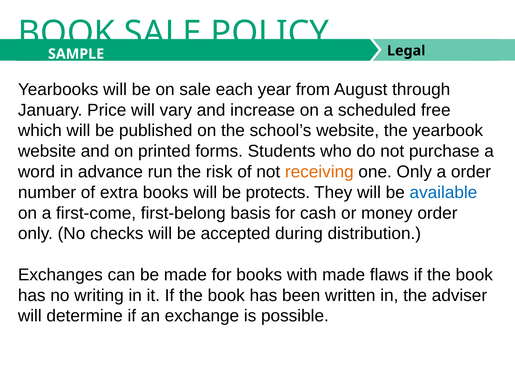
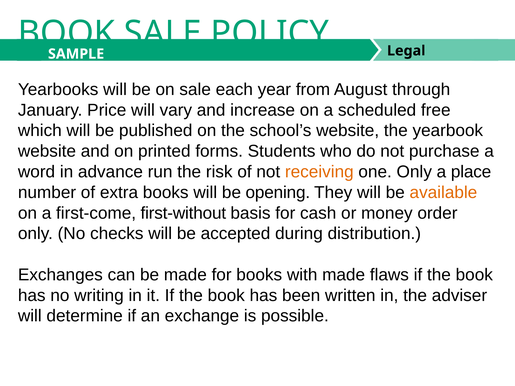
a order: order -> place (471, 172)
protects: protects -> opening (278, 193)
available colour: blue -> orange (443, 193)
first-belong: first-belong -> first-without (183, 213)
